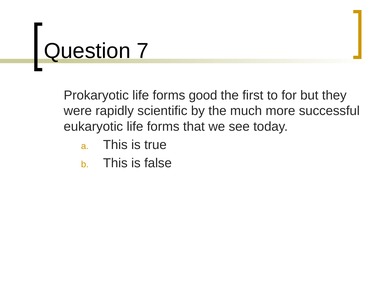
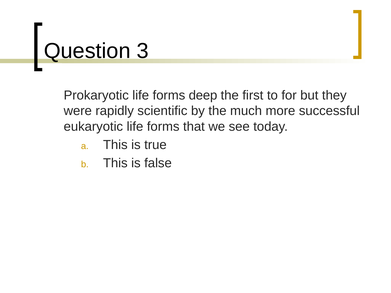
7: 7 -> 3 (143, 51)
good: good -> deep (203, 95)
